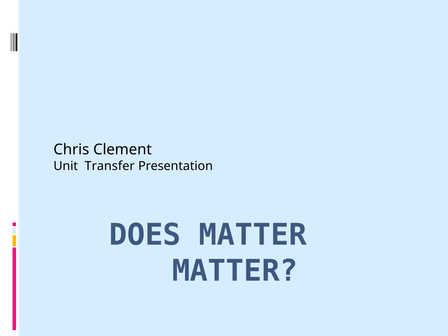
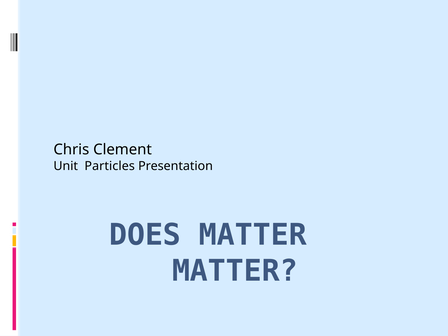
Transfer: Transfer -> Particles (110, 166)
